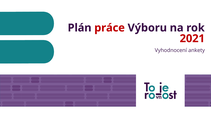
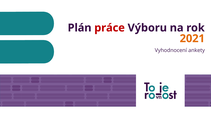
2021 colour: red -> orange (192, 38)
